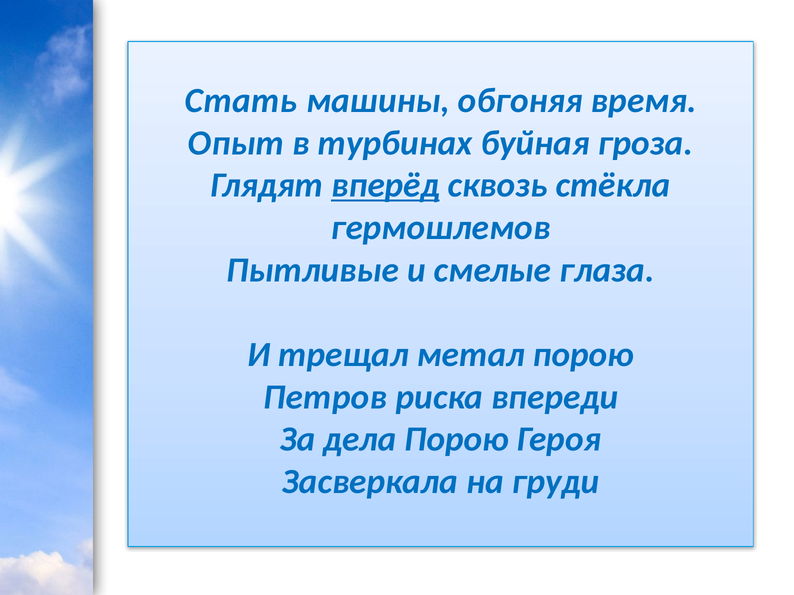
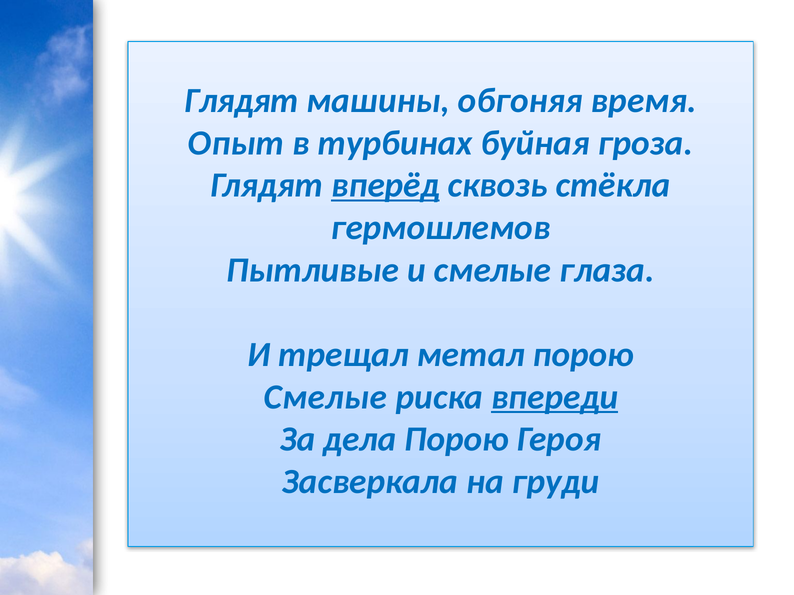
Стать: Стать -> Глядят (241, 101)
Петров: Петров -> Смелые (325, 397)
впереди underline: none -> present (555, 397)
